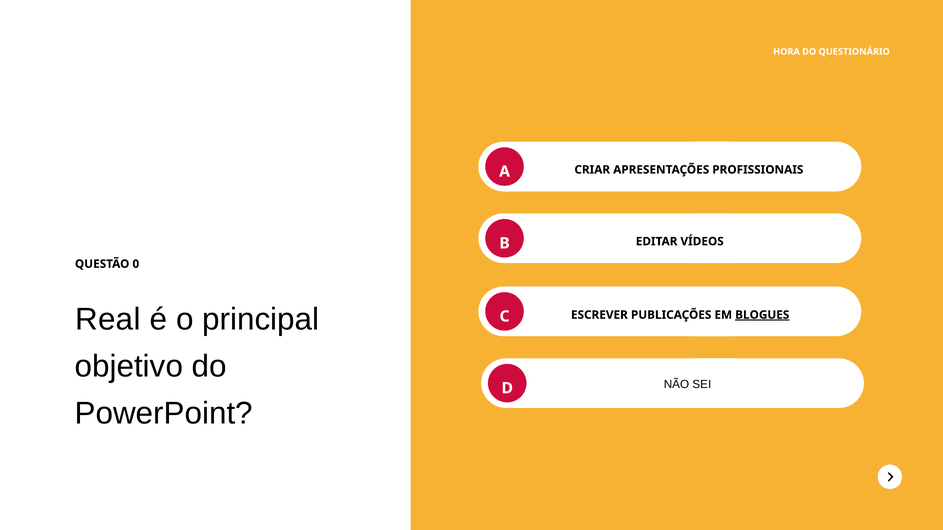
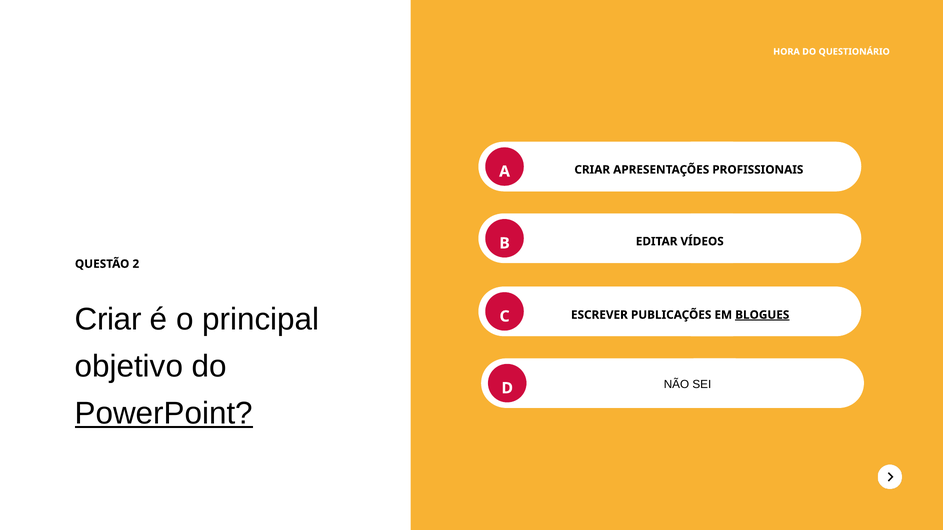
0: 0 -> 2 (136, 264)
Real: Real -> Criar (108, 319)
PowerPoint underline: none -> present (164, 414)
